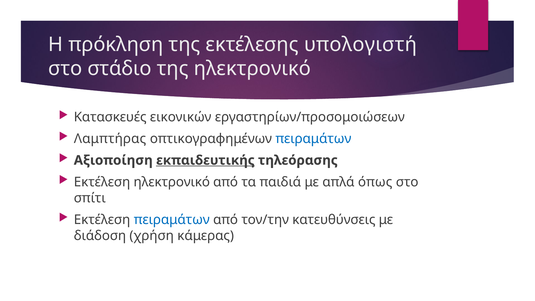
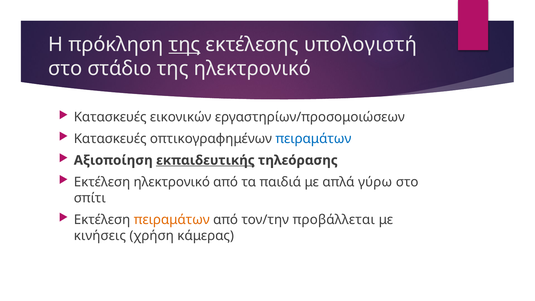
της underline: none -> present (185, 44)
Λαμπτήρας: Λαμπτήρας -> Κατασκευές (110, 139)
όπως: όπως -> γύρω (375, 182)
πειραμάτων colour: blue -> orange (172, 220)
κατευθύνσεις: κατευθύνσεις -> προβάλλεται (334, 220)
διάδοση: διάδοση -> κινήσεις (100, 236)
